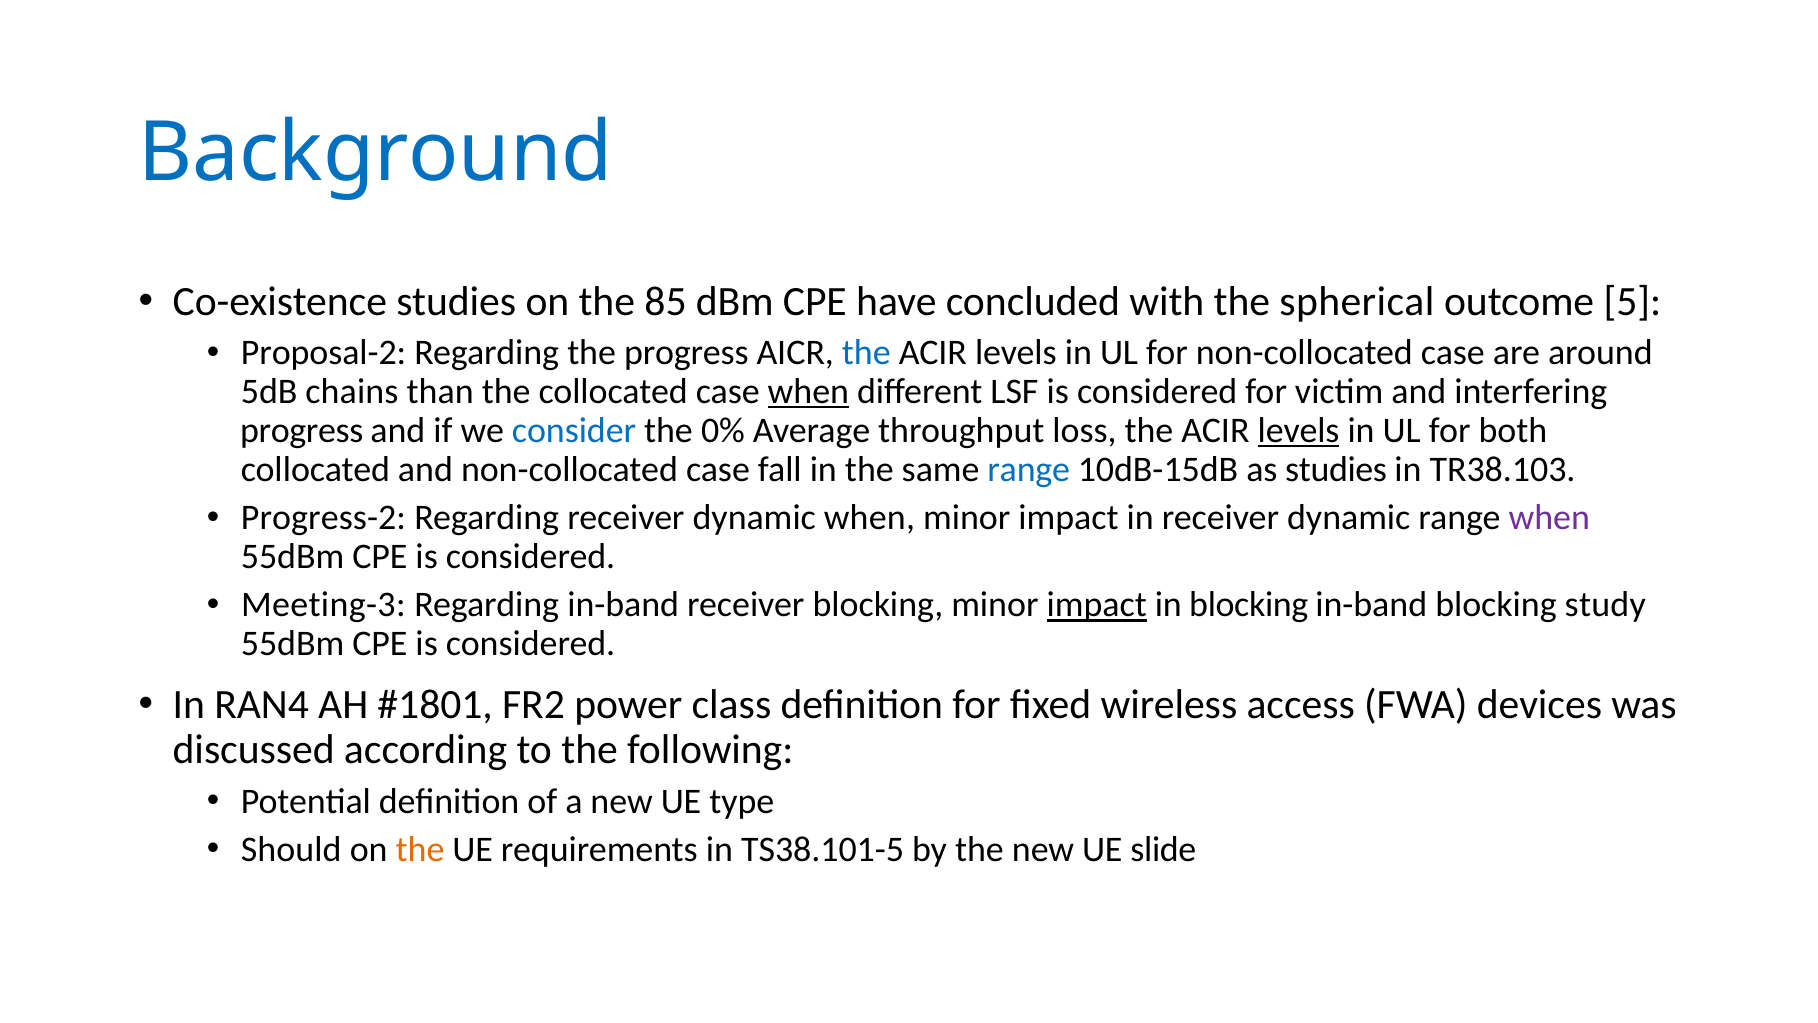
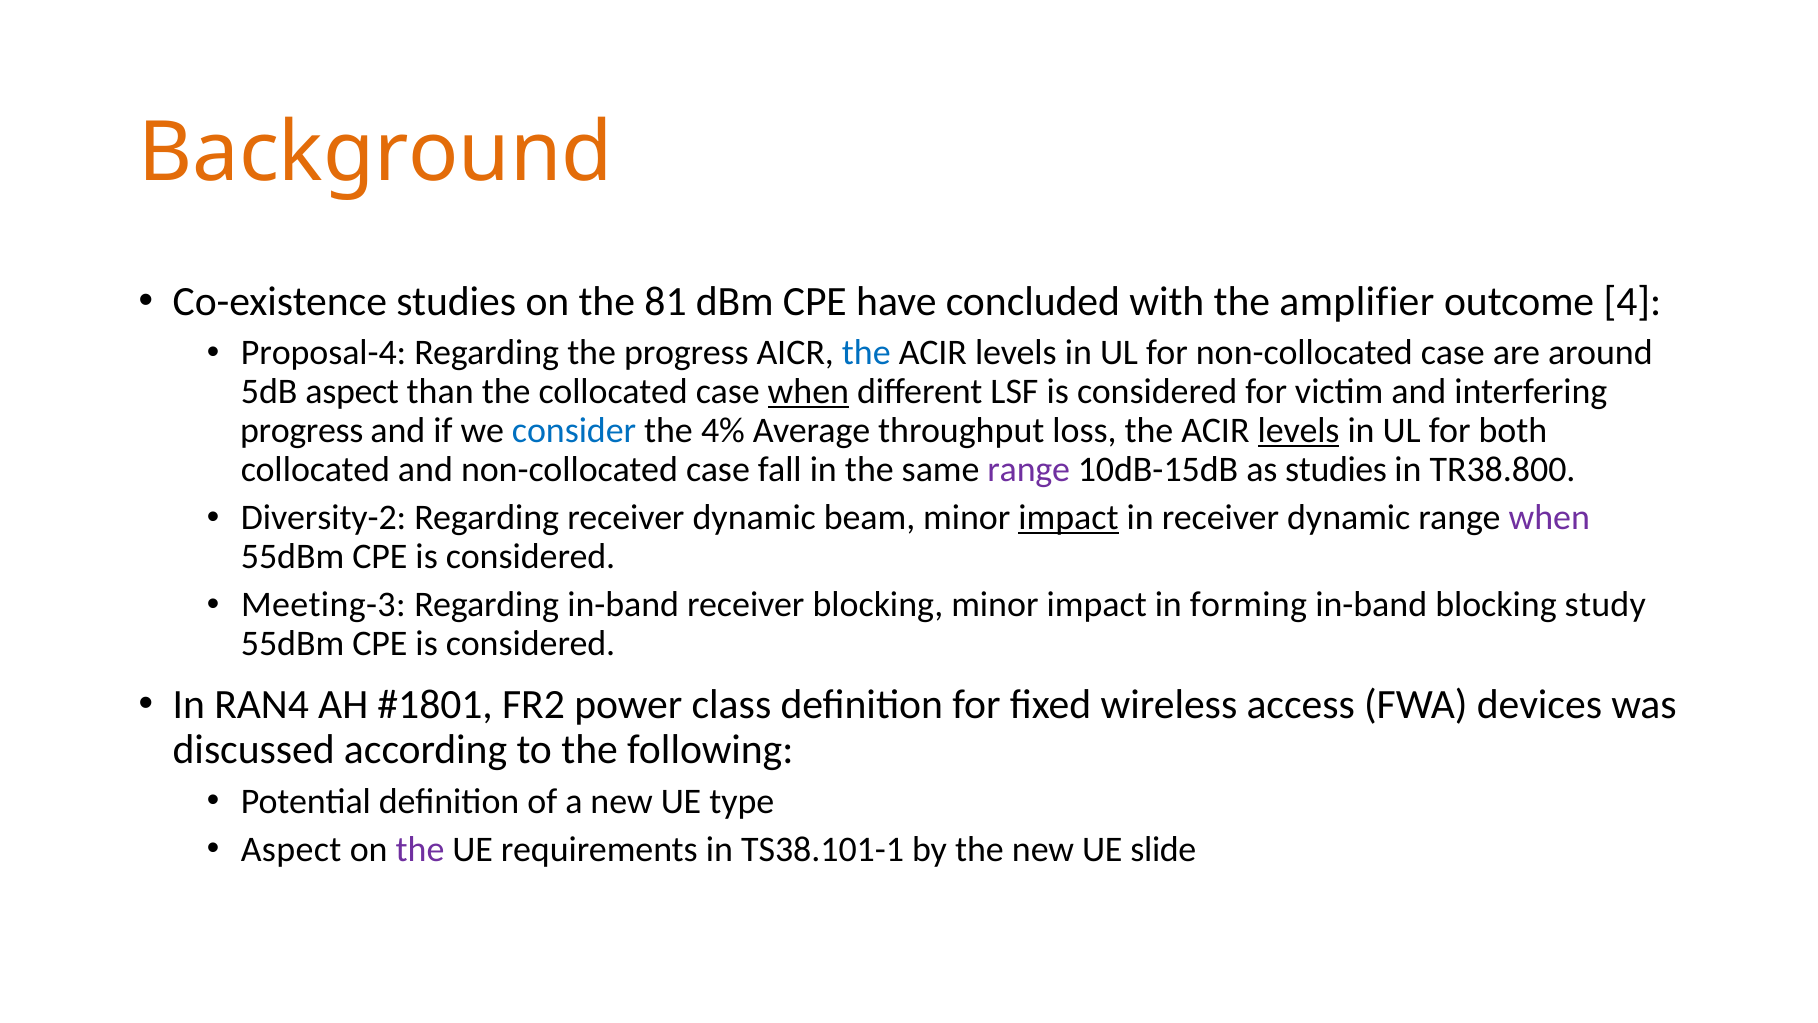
Background colour: blue -> orange (376, 153)
85: 85 -> 81 (666, 301)
spherical: spherical -> amplifier (1357, 301)
5: 5 -> 4 (1632, 301)
Proposal-2: Proposal-2 -> Proposal-4 (324, 353)
5dB chains: chains -> aspect (352, 392)
0%: 0% -> 4% (723, 430)
range colour: blue -> purple (1029, 469)
TR38.103: TR38.103 -> TR38.800 (1503, 469)
Progress-2: Progress-2 -> Diversity-2 (324, 518)
dynamic when: when -> beam (870, 518)
impact underline: none -> present (1068, 518)
impact underline: present -> none (1097, 605)
in blocking: blocking -> forming (1248, 605)
Should: Should -> Aspect (291, 849)
the colour: orange -> purple (420, 849)
TS38.101-5: TS38.101-5 -> TS38.101-1 (823, 849)
